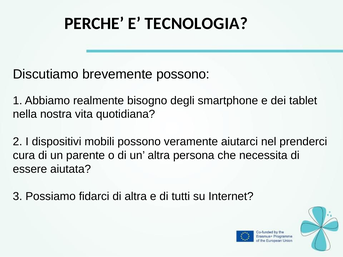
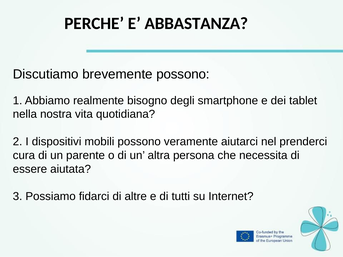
TECNOLOGIA: TECNOLOGIA -> ABBASTANZA (196, 23)
di altra: altra -> altre (136, 197)
